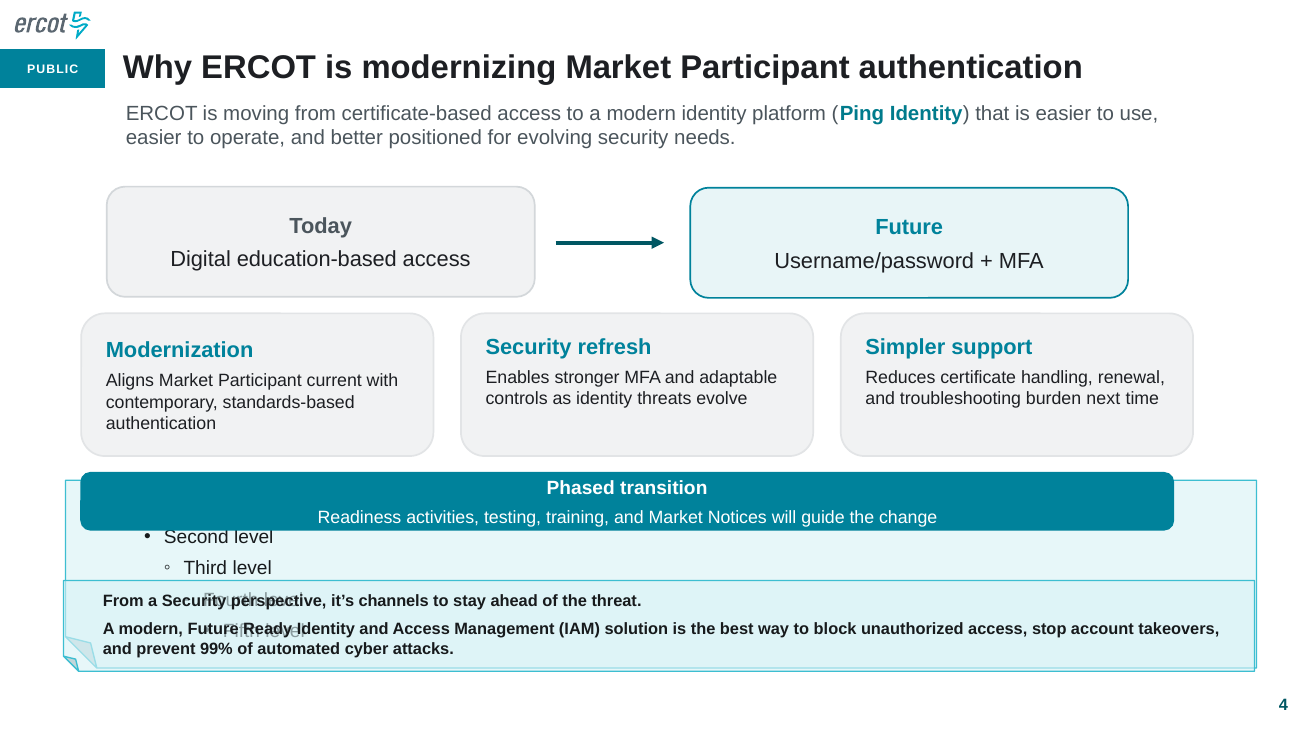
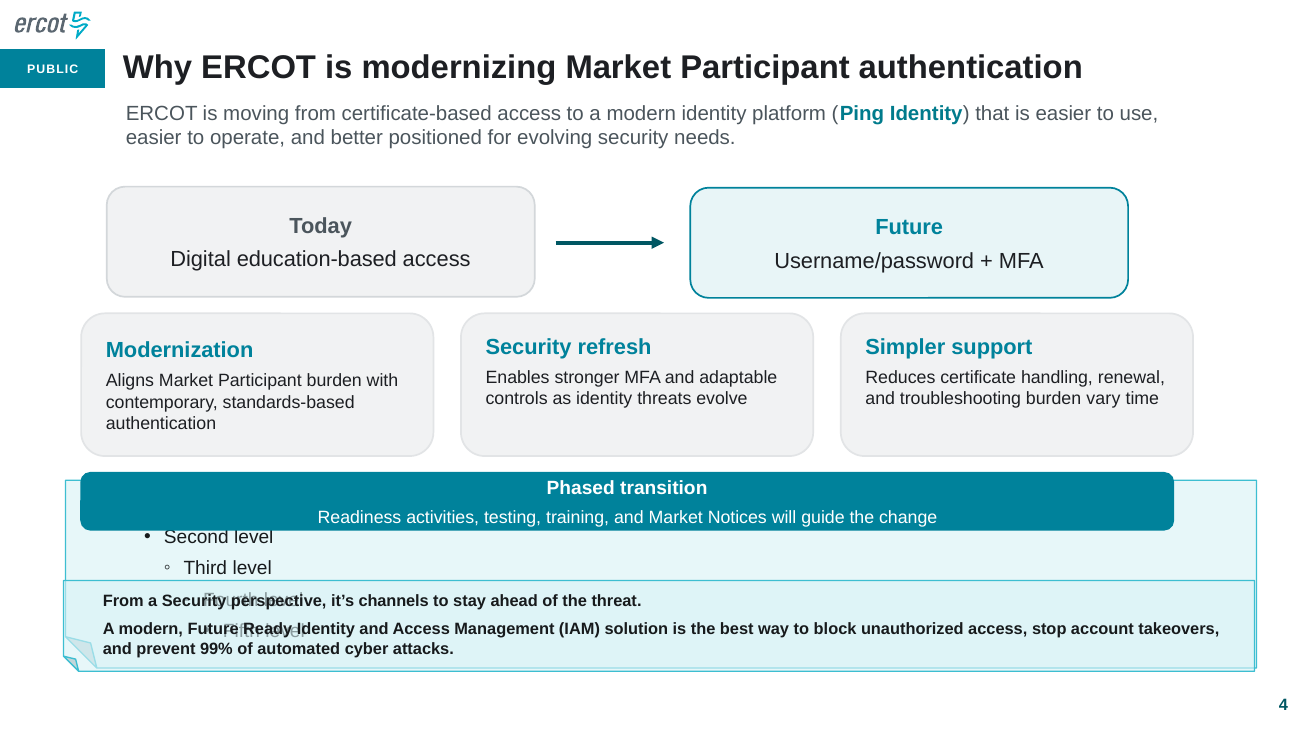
Participant current: current -> burden (334, 381)
next: next -> vary (1103, 399)
